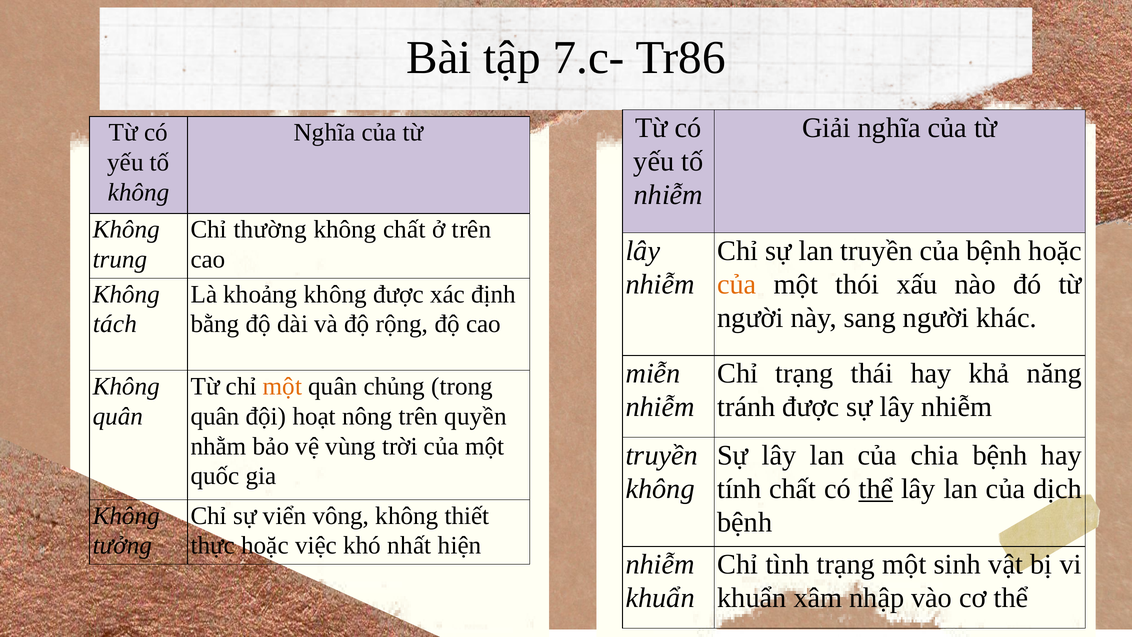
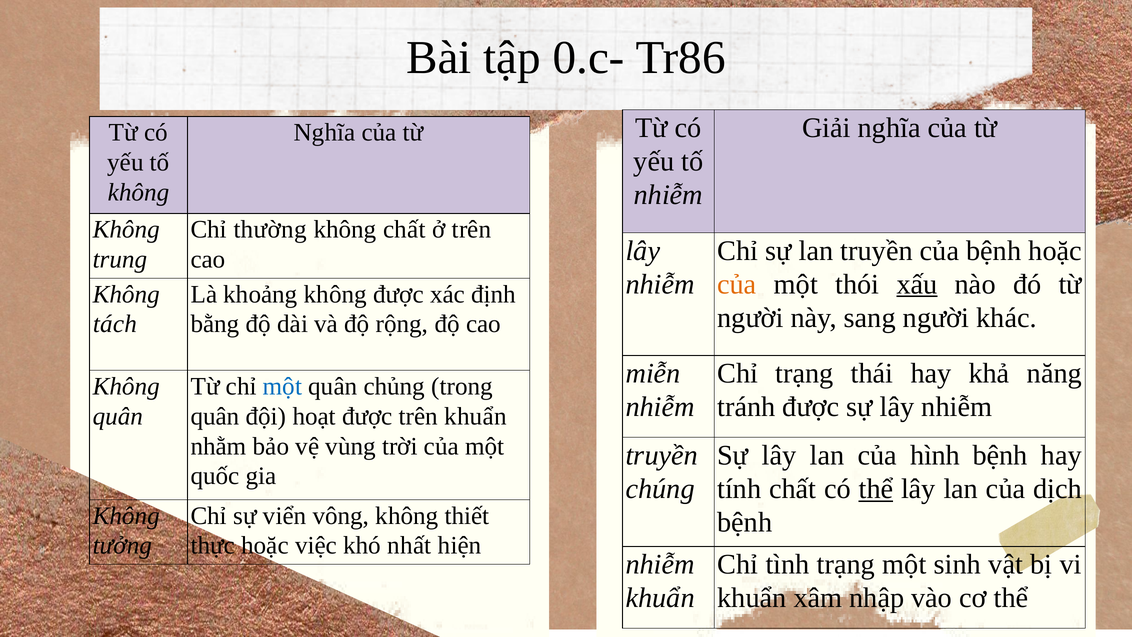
7.c-: 7.c- -> 0.c- (589, 58)
xấu underline: none -> present (917, 284)
một colour: orange -> blue (282, 386)
hoạt nông: nông -> được (367, 416)
trên quyền: quyền -> khuẩn (476, 416)
chia: chia -> hình (935, 455)
không: không -> chúng (660, 489)
